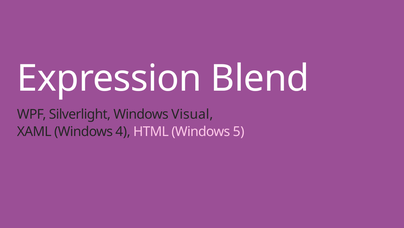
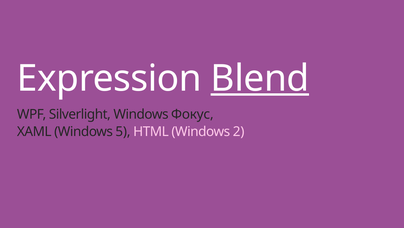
Blend underline: none -> present (260, 78)
Visual: Visual -> Фокус (192, 114)
4: 4 -> 5 (123, 131)
5: 5 -> 2 (239, 131)
